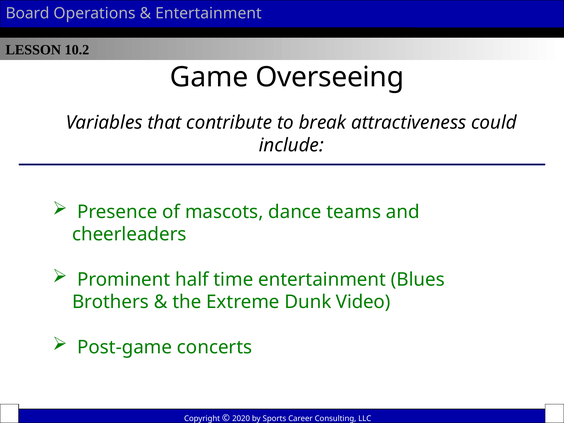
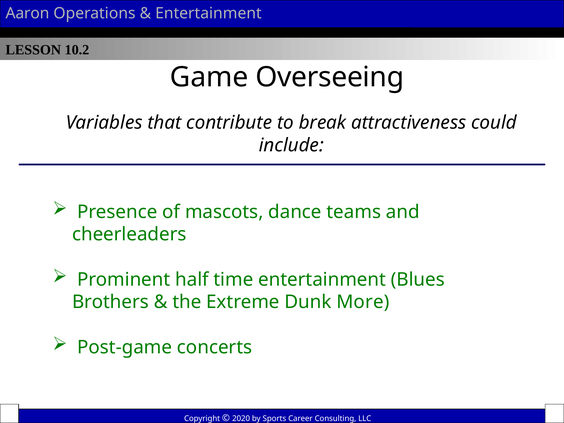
Board: Board -> Aaron (27, 13)
Video: Video -> More (363, 302)
